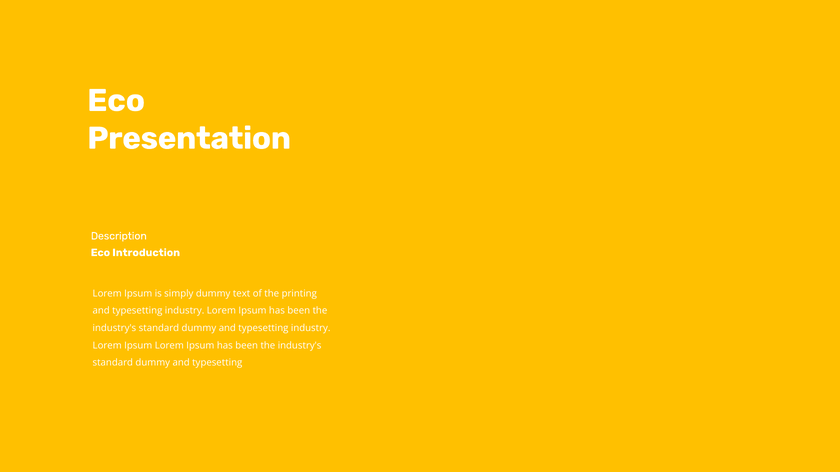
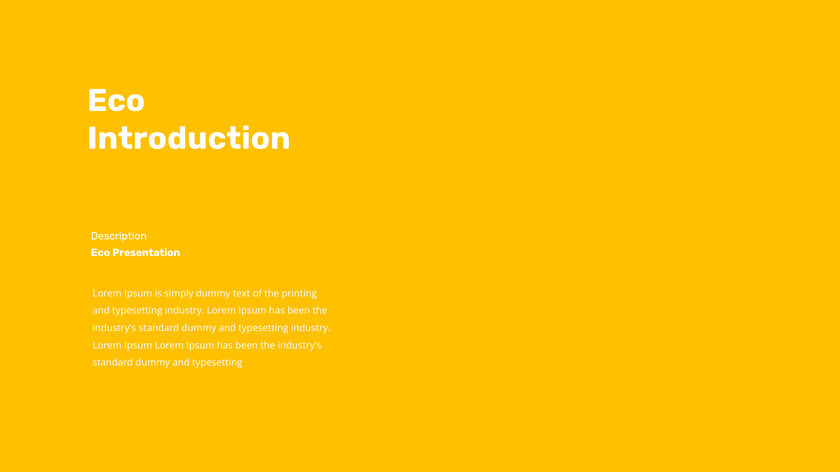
Presentation: Presentation -> Introduction (189, 138)
Introduction: Introduction -> Presentation (146, 253)
